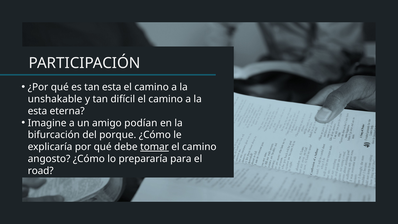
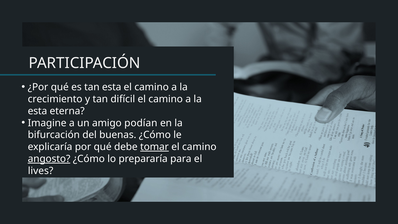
unshakable: unshakable -> crecimiento (55, 99)
porque: porque -> buenas (118, 135)
angosto underline: none -> present (49, 159)
road: road -> lives (41, 171)
